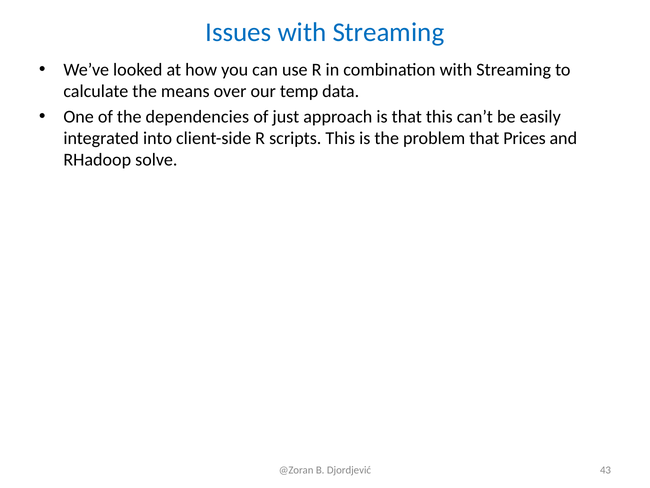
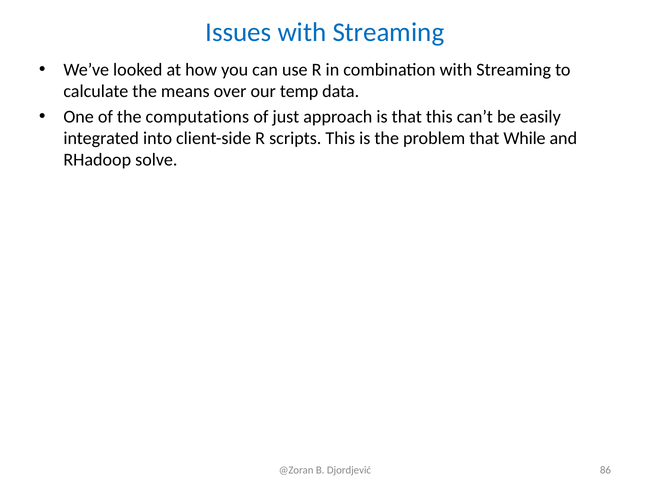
dependencies: dependencies -> computations (197, 116)
Prices: Prices -> While (525, 138)
43: 43 -> 86 (606, 470)
